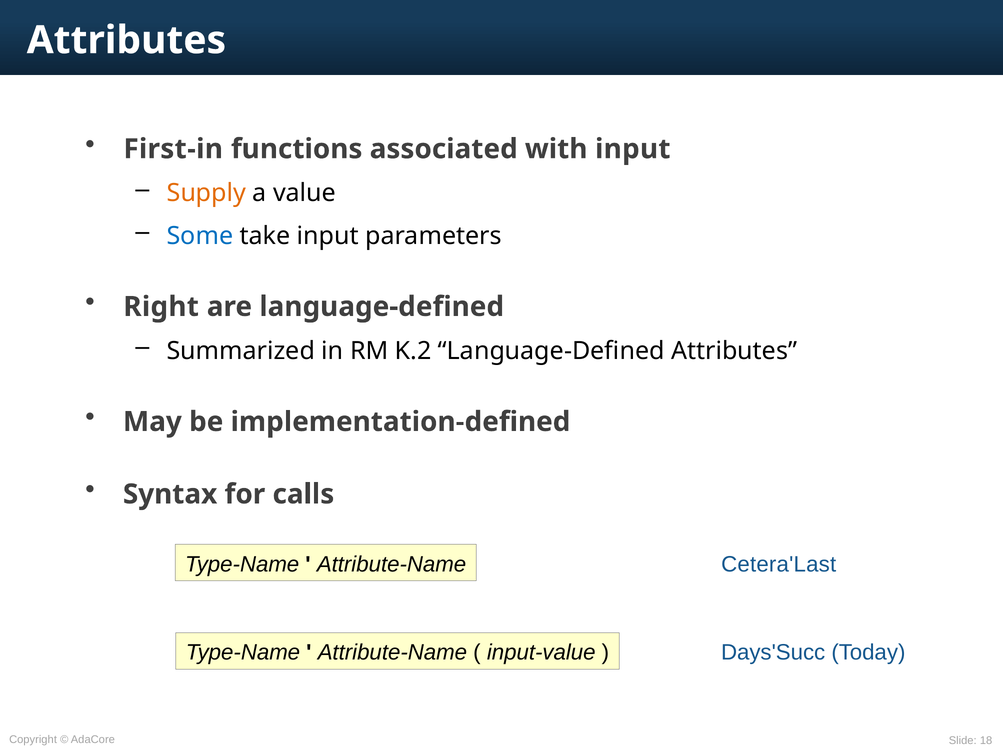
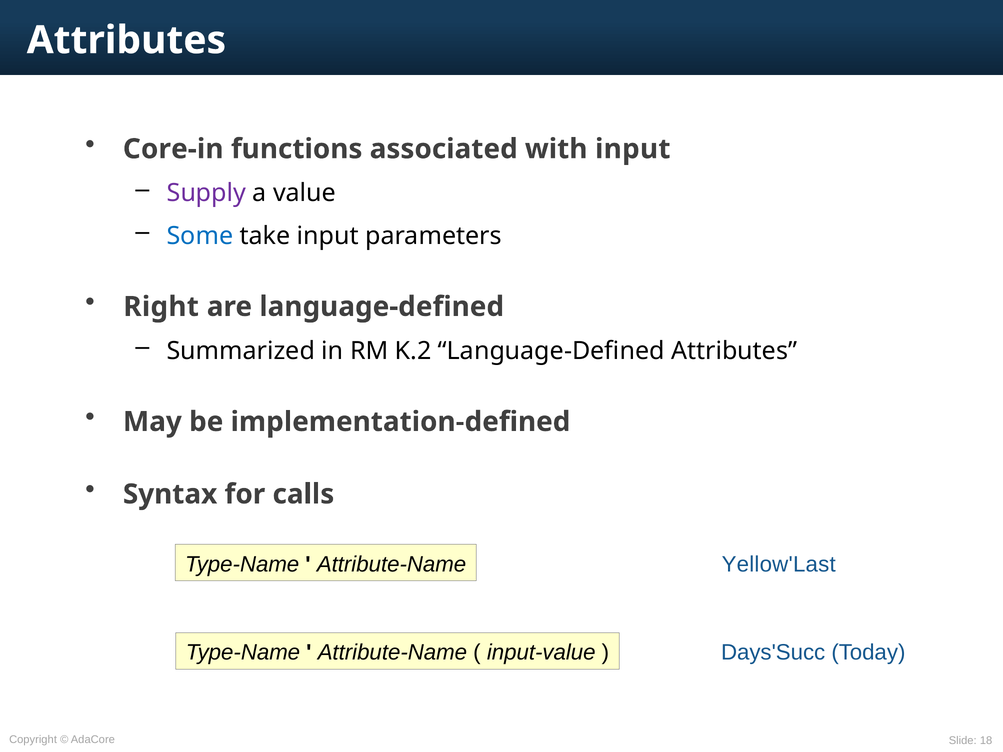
First-in: First-in -> Core-in (173, 149)
Supply colour: orange -> purple (206, 193)
Cetera'Last: Cetera'Last -> Yellow'Last (779, 564)
